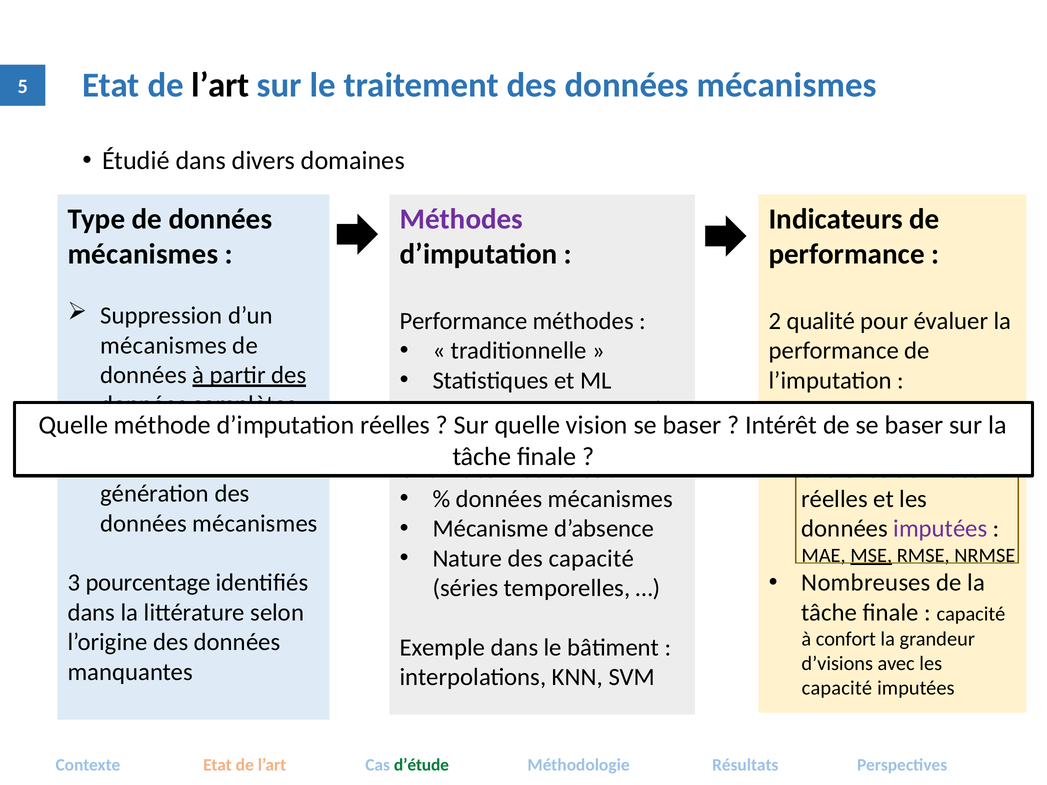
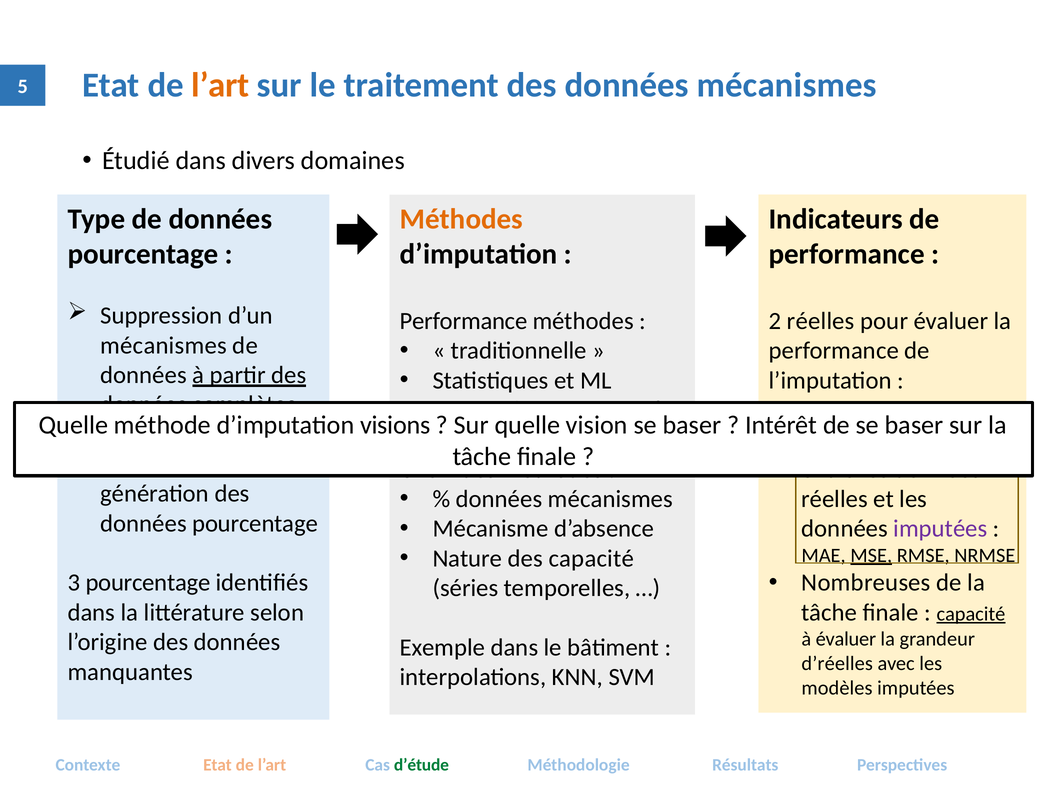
l’art colour: black -> orange (220, 85)
Méthodes colour: purple -> orange (461, 219)
mécanismes: mécanismes -> pourcentage (143, 254)
2 qualité: qualité -> réelles (821, 321)
réelles: réelles -> visions (395, 425)
mécanismes: mécanismes -> pourcentage (255, 524)
capacité underline: none -> present (971, 614)
à confort: confort -> évaluer (846, 639)
d’visions: d’visions -> d’réelles (837, 664)
capacité: capacité -> modèles (837, 688)
